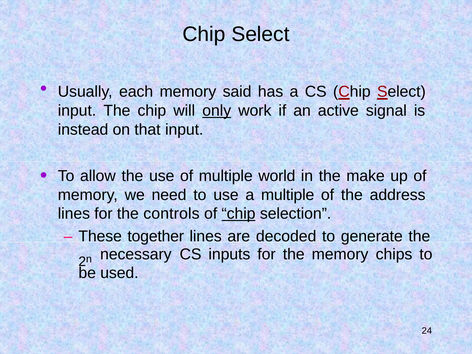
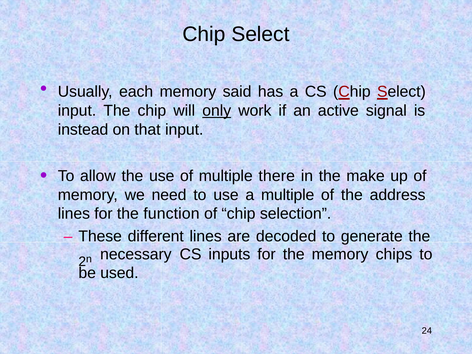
world: world -> there (277, 176)
controls: controls -> function (171, 214)
chip underline: present -> none (238, 214)
together: together -> different (156, 236)
